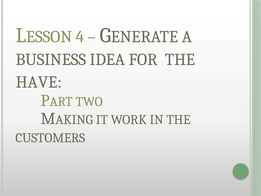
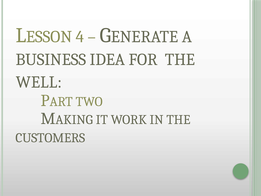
HAVE: HAVE -> WELL (39, 82)
